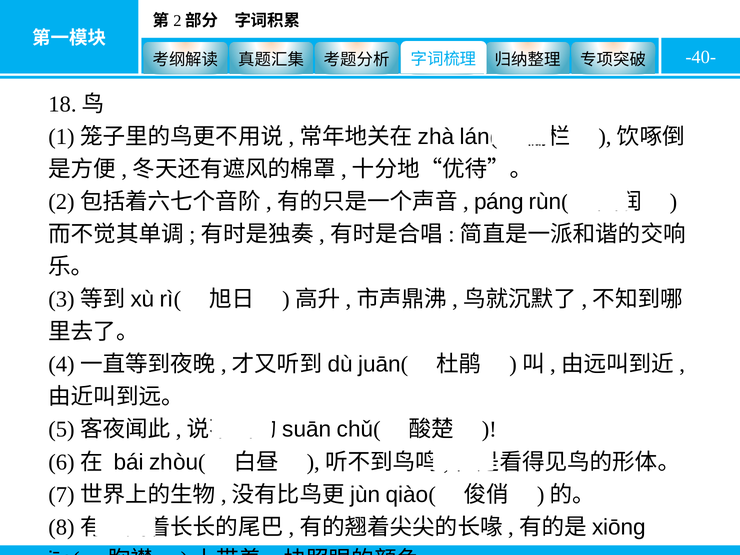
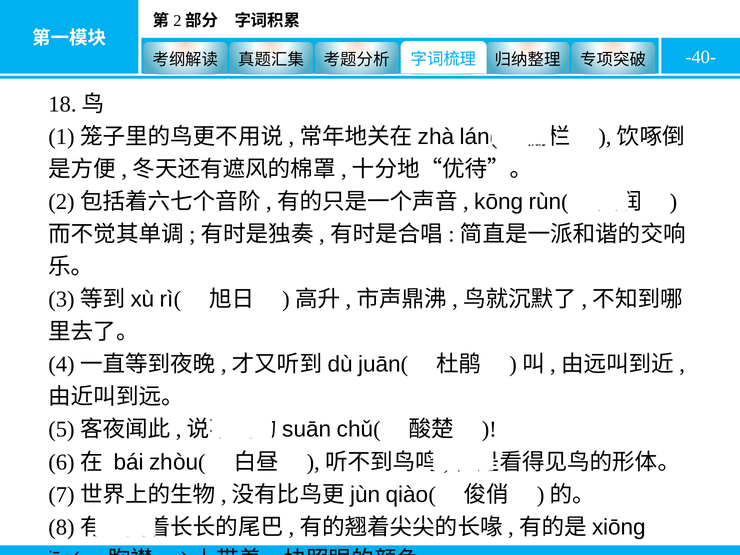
páng: páng -> kōng (499, 202)
